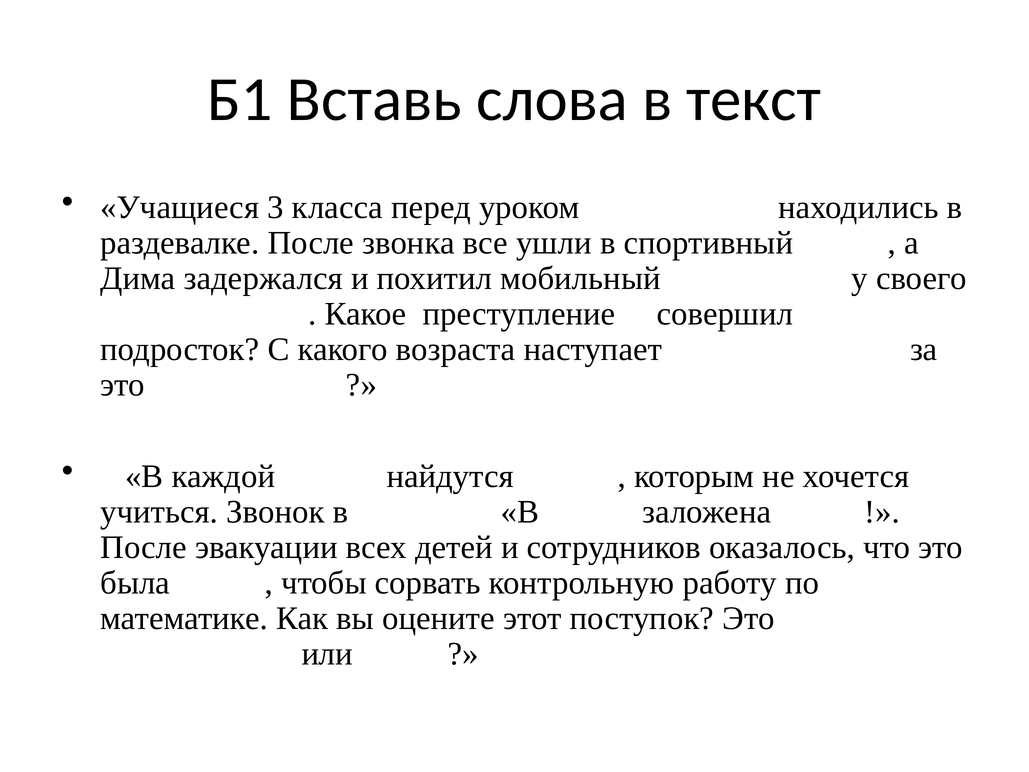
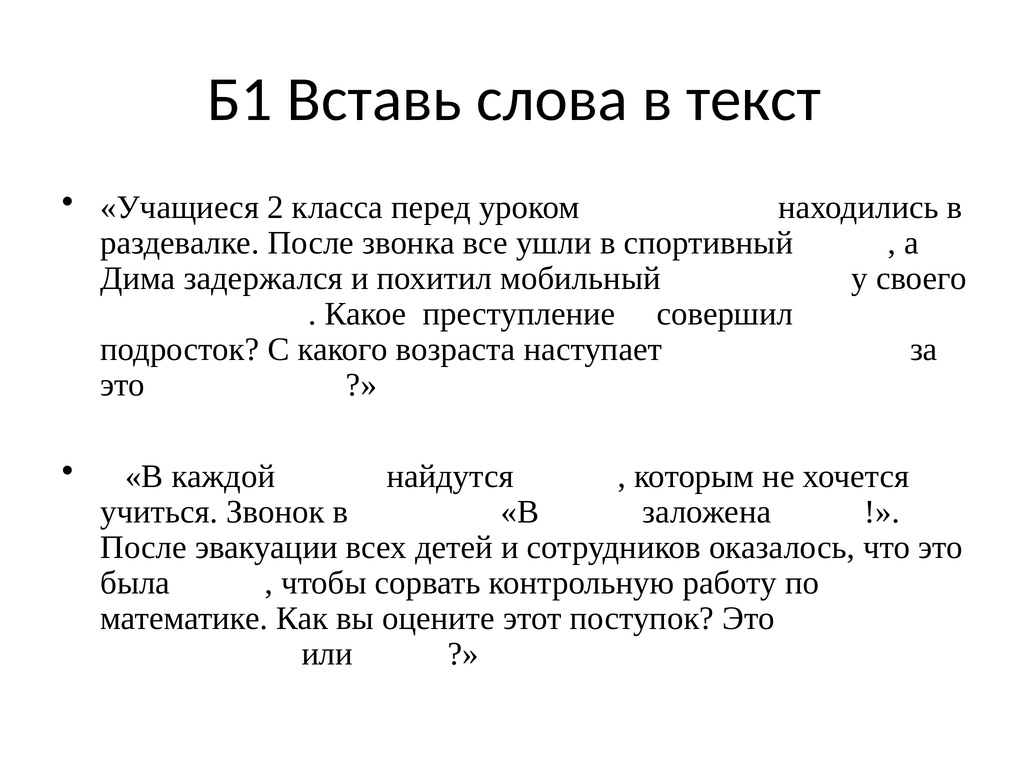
3: 3 -> 2 (275, 207)
